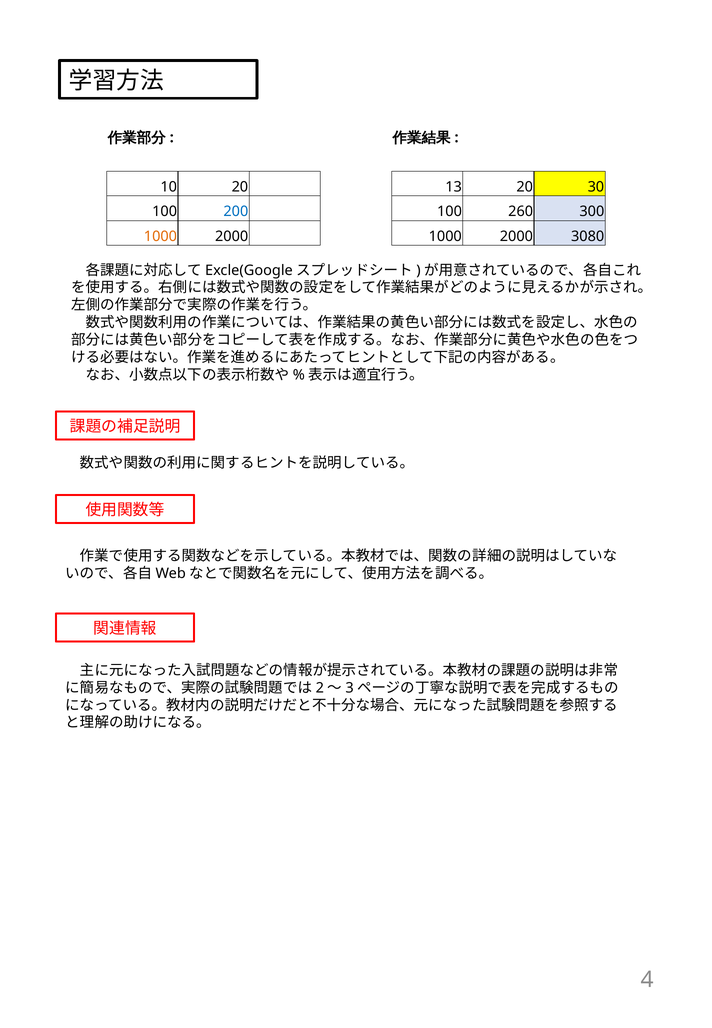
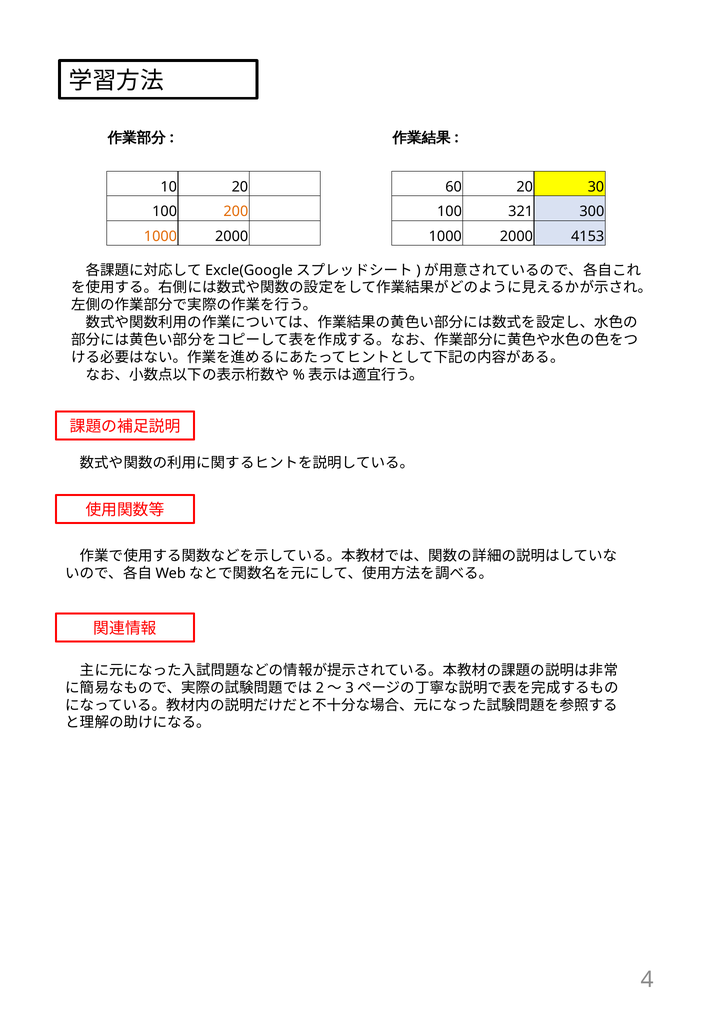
13: 13 -> 60 (454, 187)
200 colour: blue -> orange (236, 212)
260: 260 -> 321 (521, 212)
3080: 3080 -> 4153 (588, 236)
